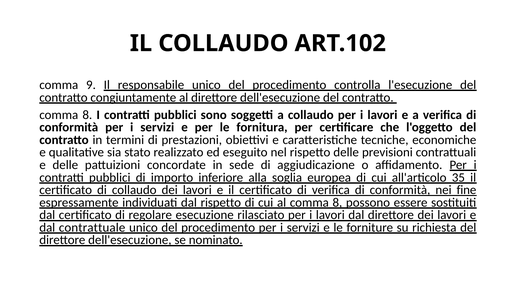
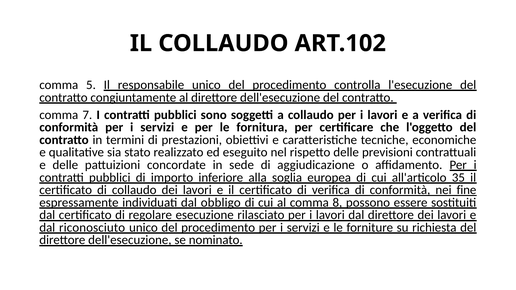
9: 9 -> 5 (91, 85)
8: 8 -> 7 (87, 115)
dal rispetto: rispetto -> obbligo (221, 203)
contrattuale: contrattuale -> riconosciuto (92, 228)
